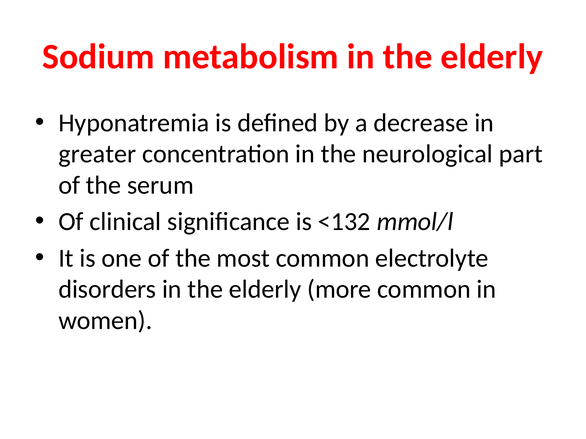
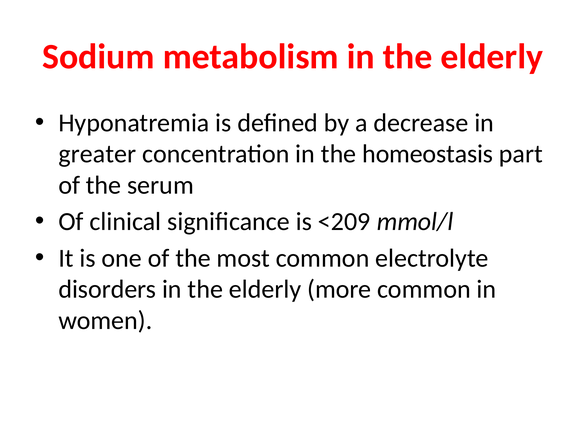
neurological: neurological -> homeostasis (428, 154)
<132: <132 -> <209 (344, 222)
